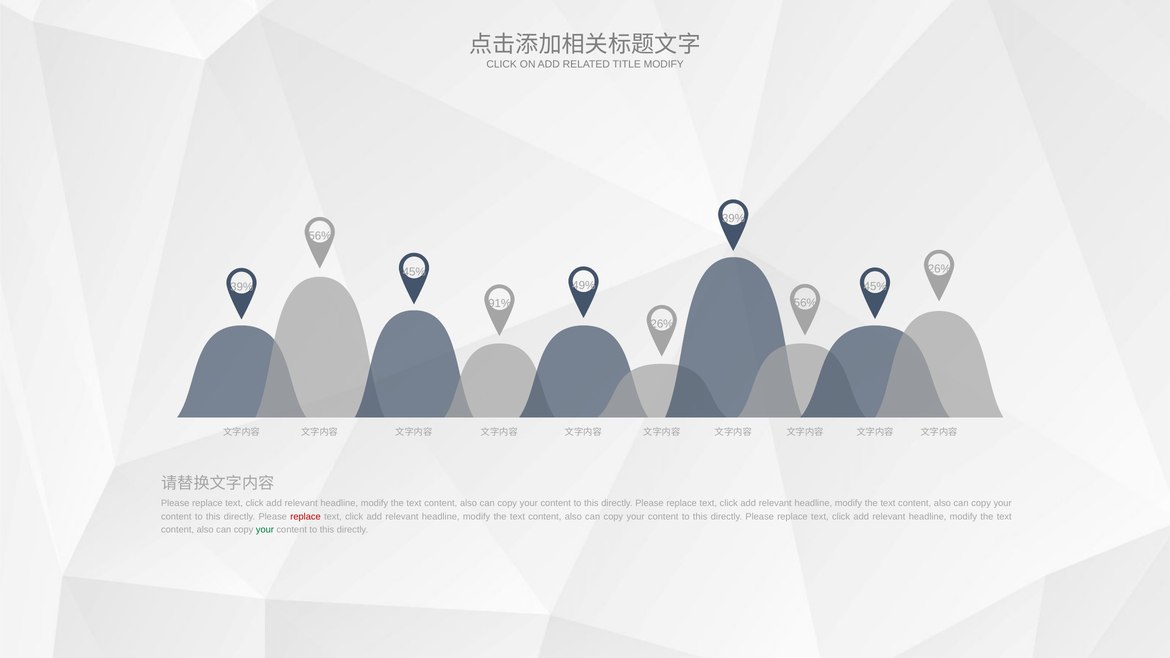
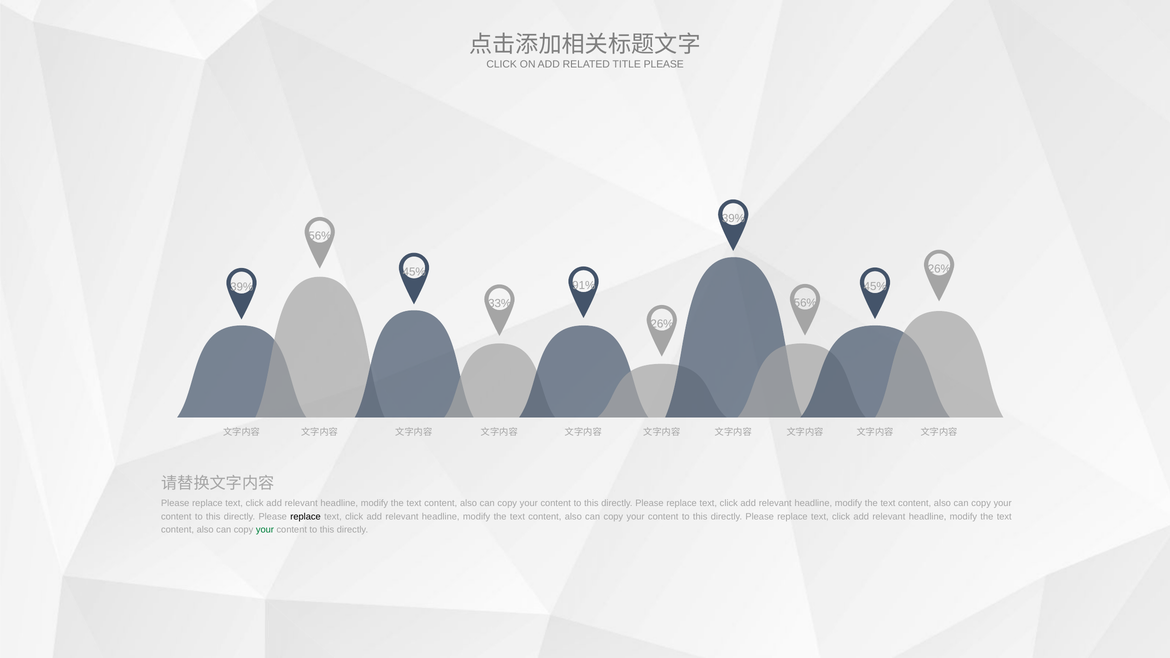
TITLE MODIFY: MODIFY -> PLEASE (664, 64)
49%: 49% -> 91% (584, 285)
91%: 91% -> 33% (500, 303)
replace colour: red -> black (306, 517)
